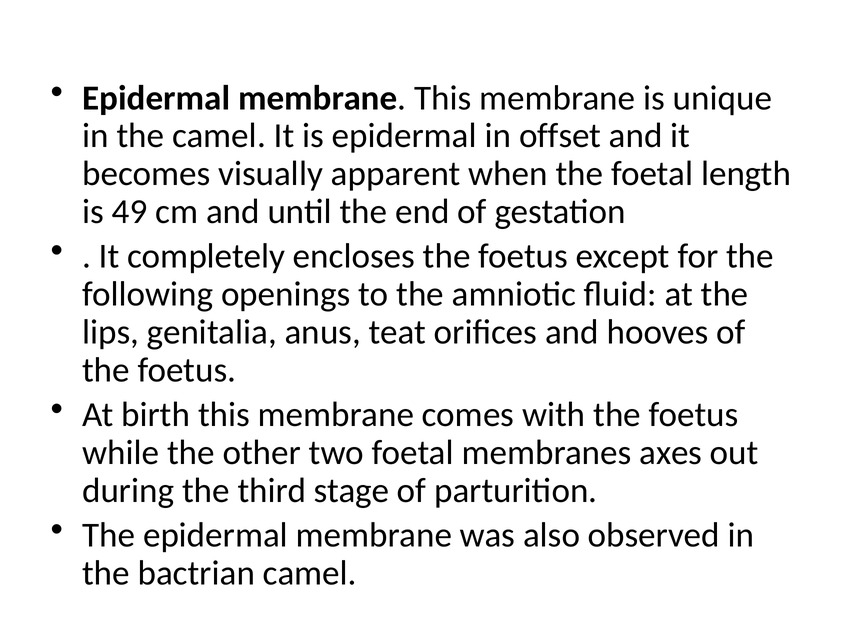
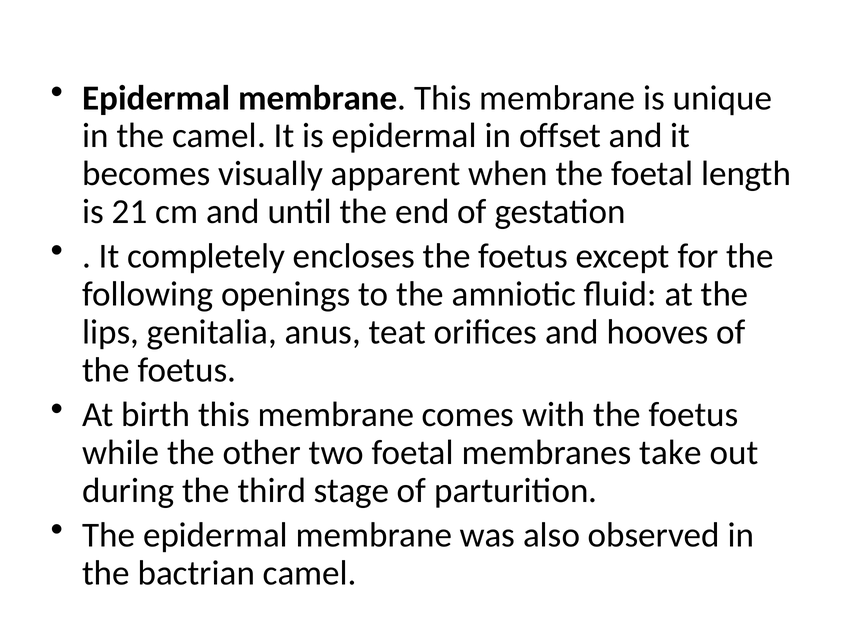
49: 49 -> 21 (130, 212)
axes: axes -> take (671, 453)
